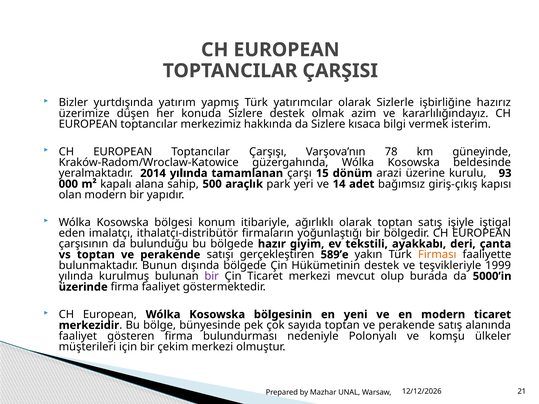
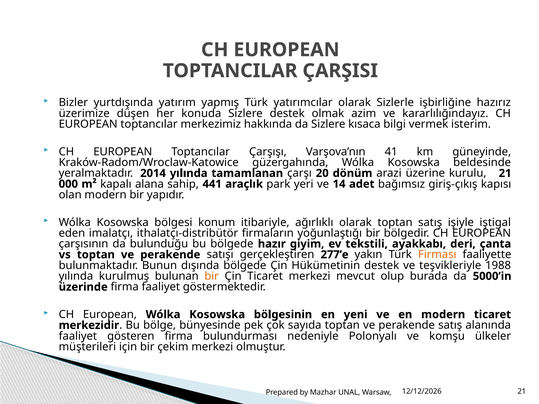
78: 78 -> 41 (391, 152)
15: 15 -> 20 (322, 173)
kurulu 93: 93 -> 21 (505, 173)
500: 500 -> 441 (212, 184)
589’e: 589’e -> 277’e (335, 255)
1999: 1999 -> 1988 (498, 266)
bir colour: purple -> orange (212, 276)
